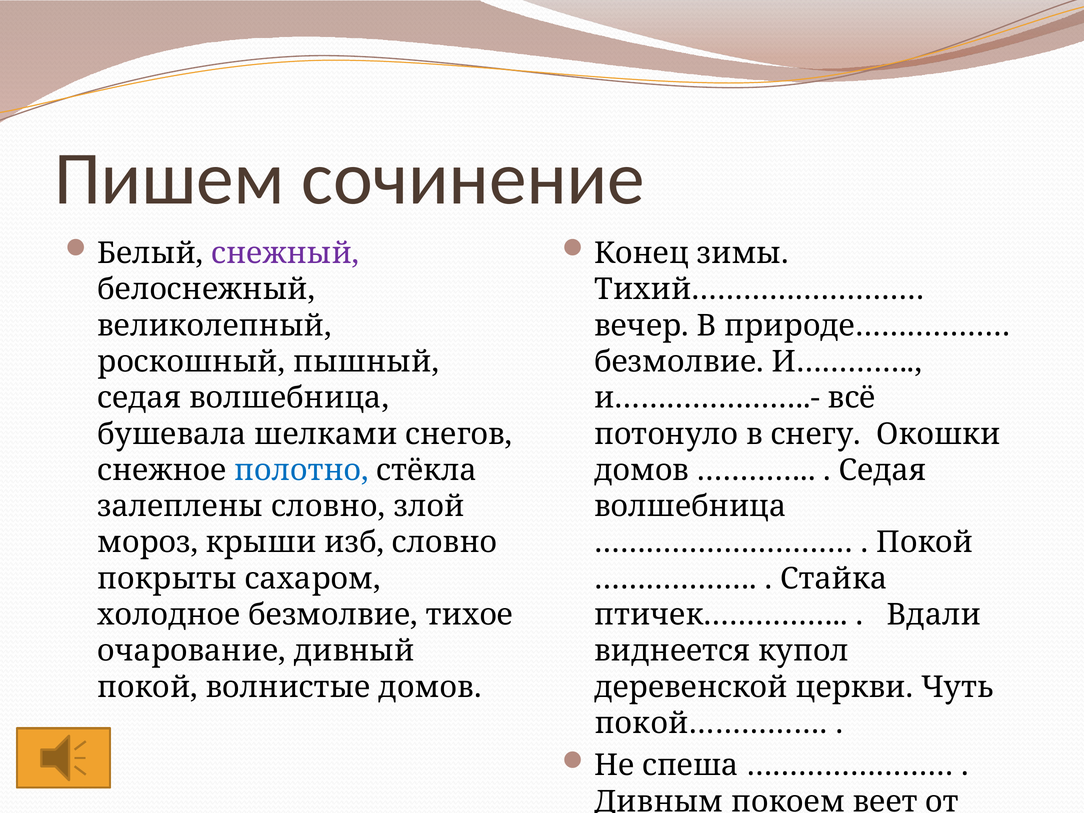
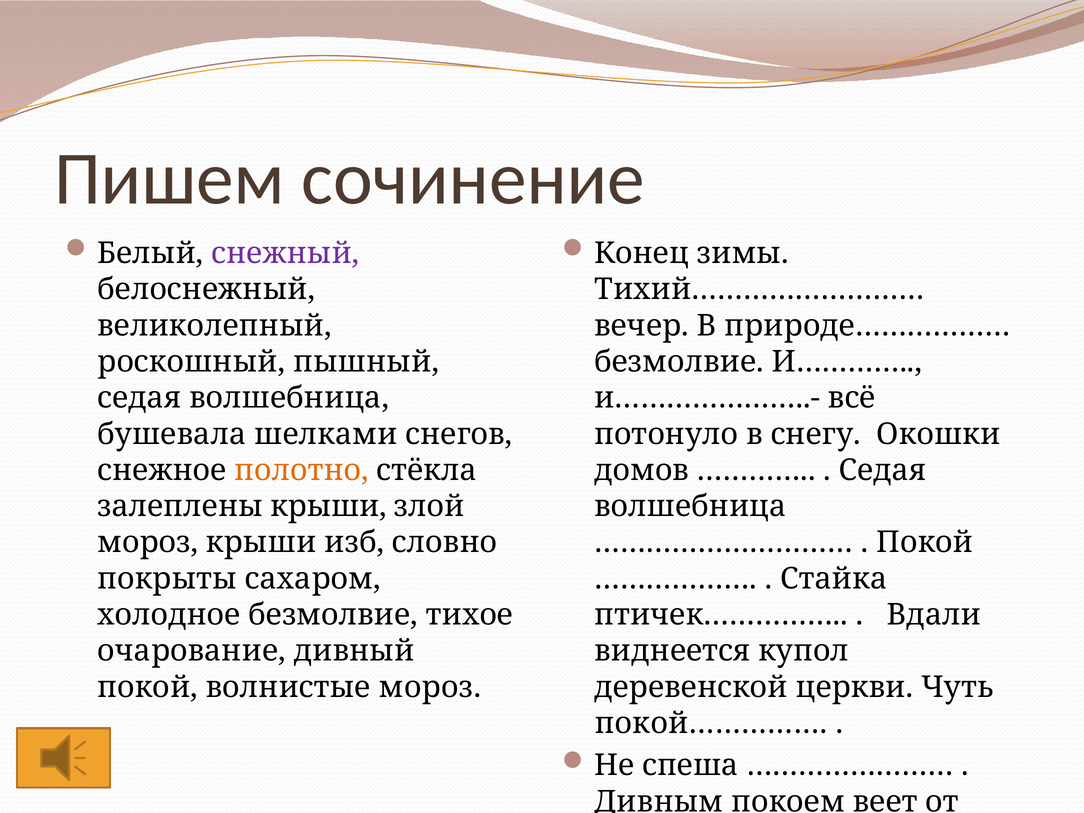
полотно colour: blue -> orange (301, 470)
залеплены словно: словно -> крыши (329, 506)
волнистые домов: домов -> мороз (430, 687)
